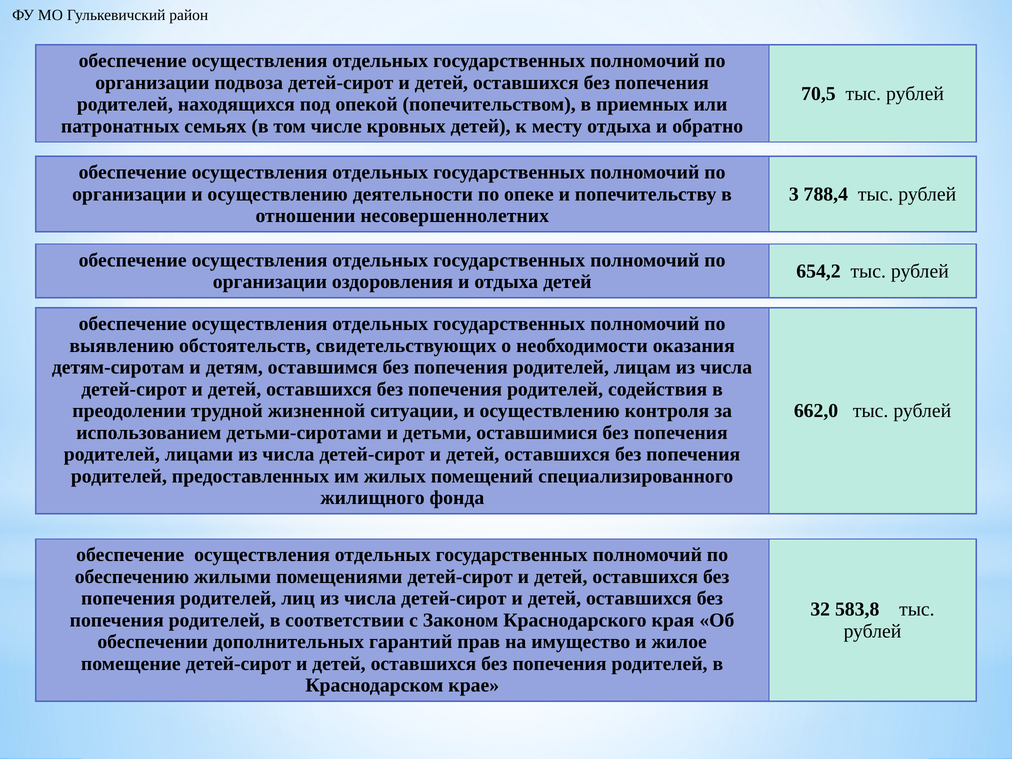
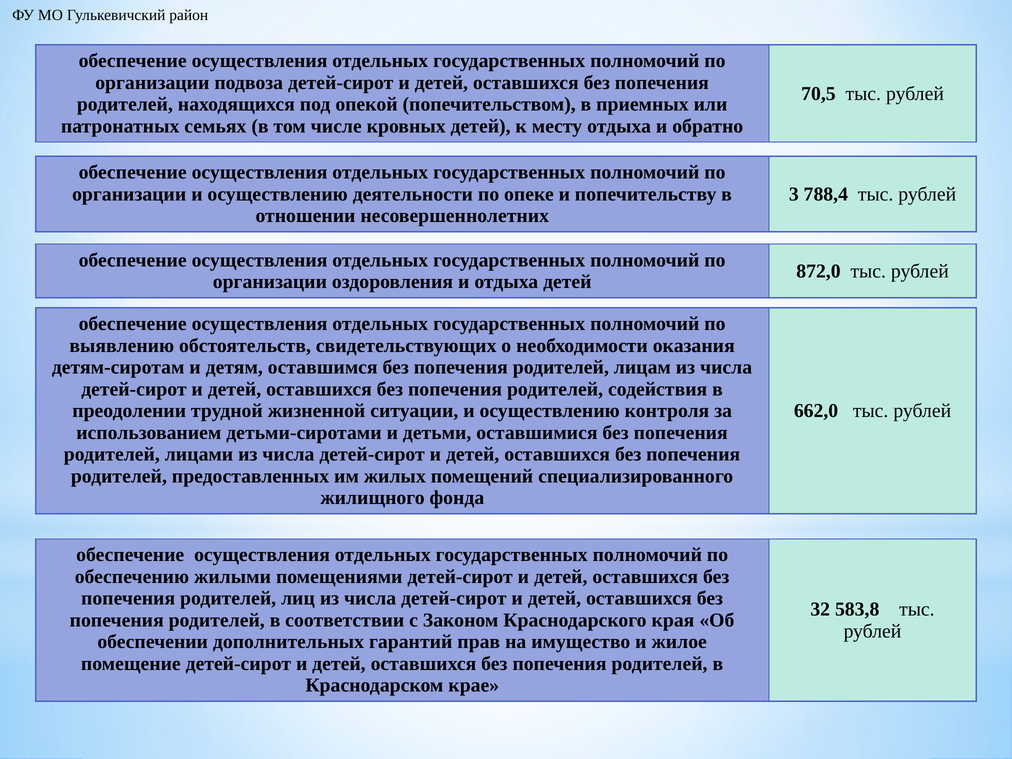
654,2: 654,2 -> 872,0 (818, 271)
